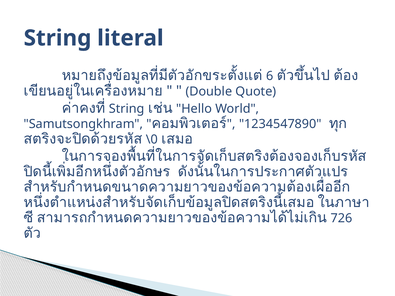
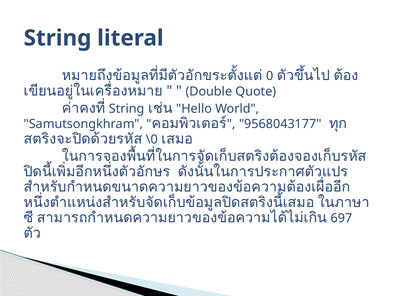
6: 6 -> 0 (270, 76)
1234547890: 1234547890 -> 9568043177 (280, 124)
726: 726 -> 697 (341, 219)
